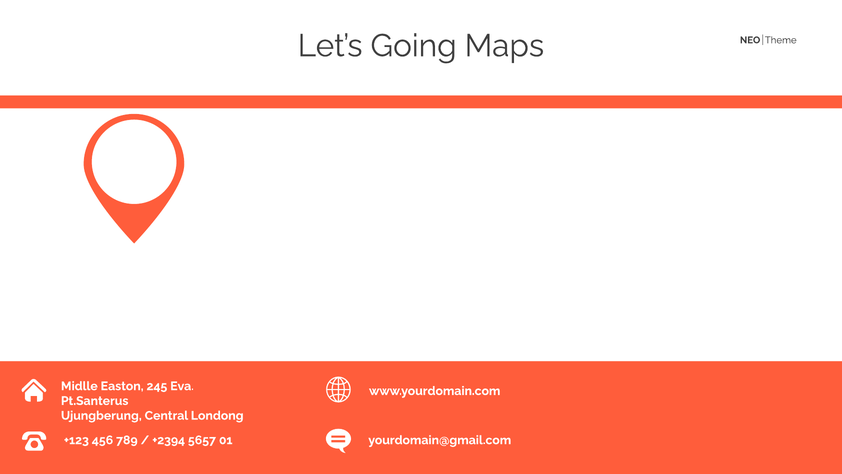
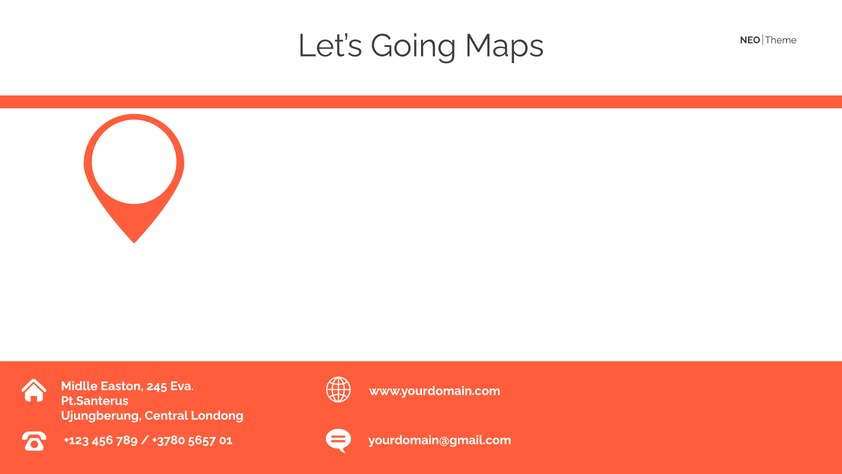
+2394: +2394 -> +3780 (169, 440)
